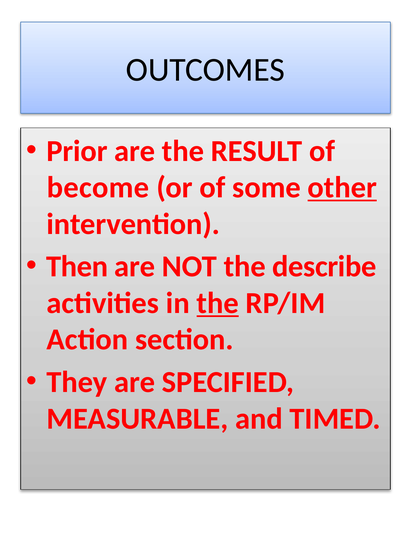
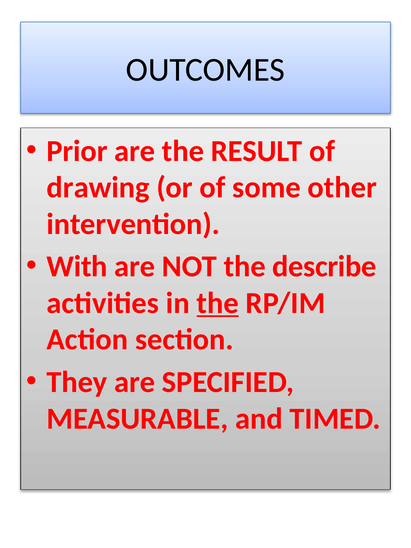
become: become -> drawing (98, 187)
other underline: present -> none (342, 187)
Then: Then -> With (77, 267)
